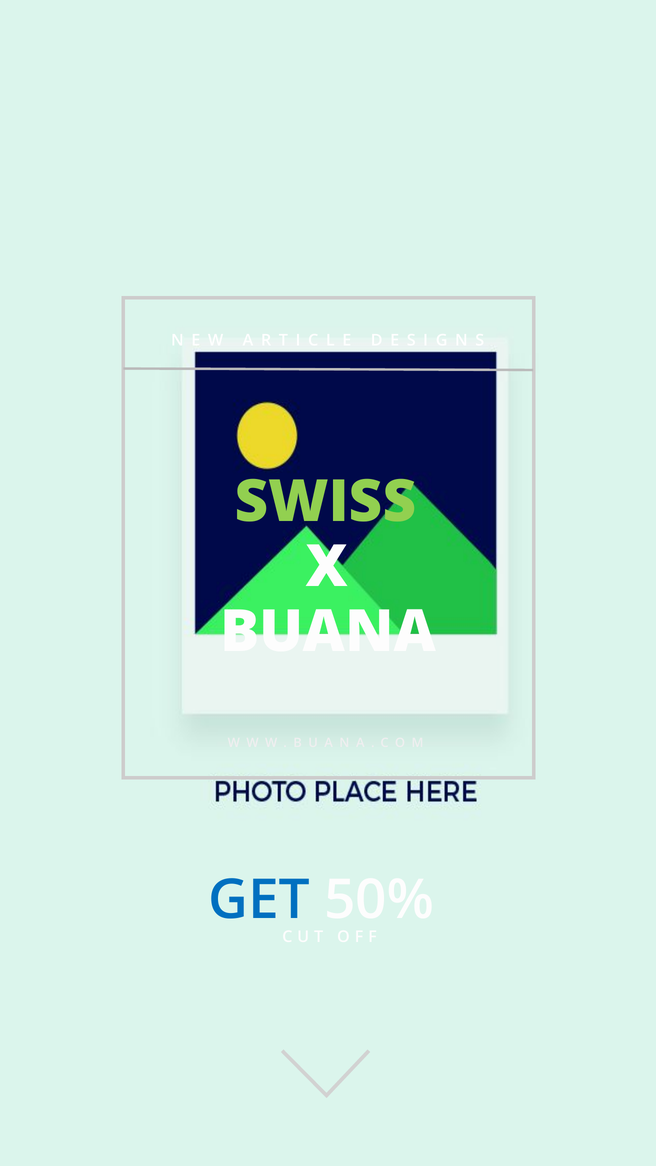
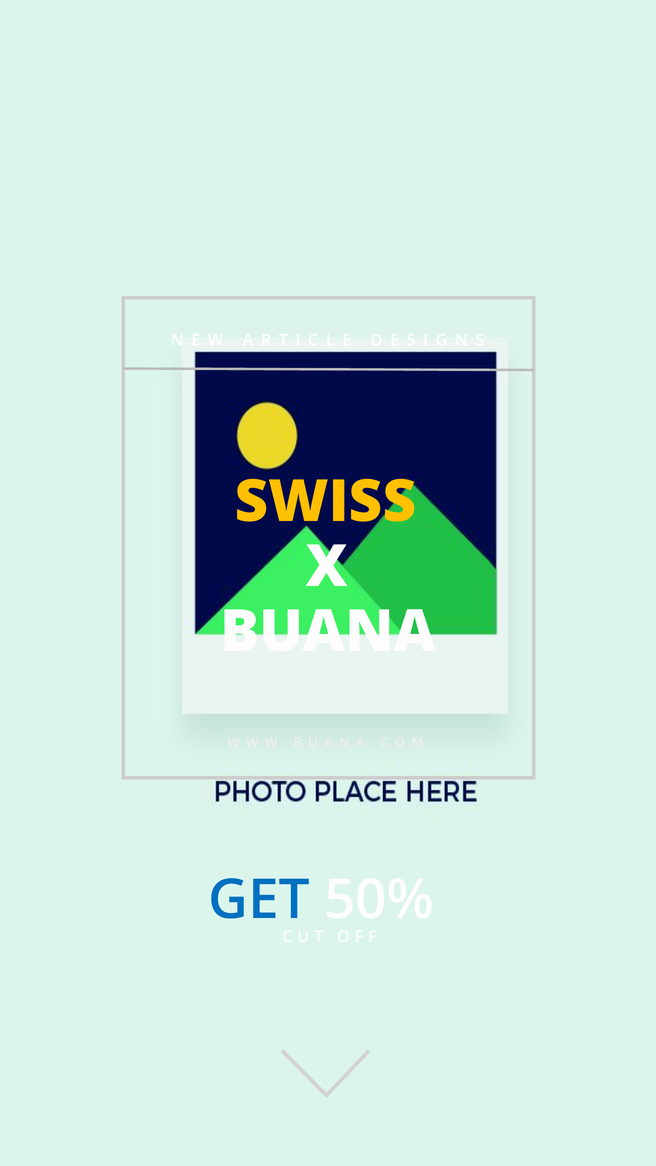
SWISS colour: light green -> yellow (325, 502)
